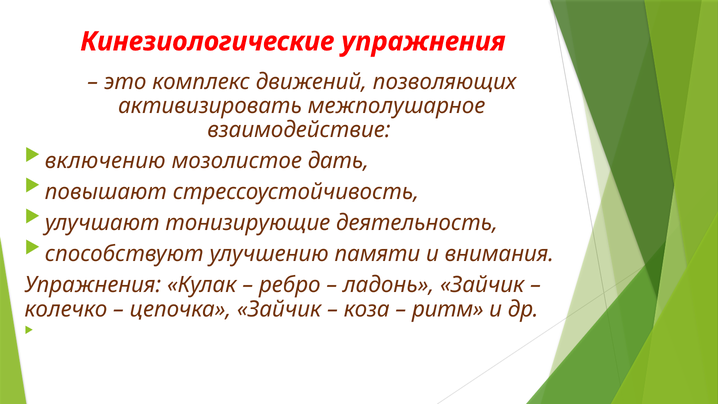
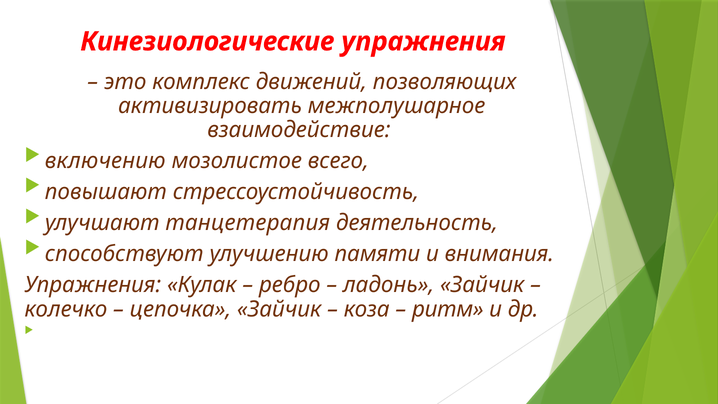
дать: дать -> всего (338, 161)
тонизирующие: тонизирующие -> танцетерапия (248, 223)
